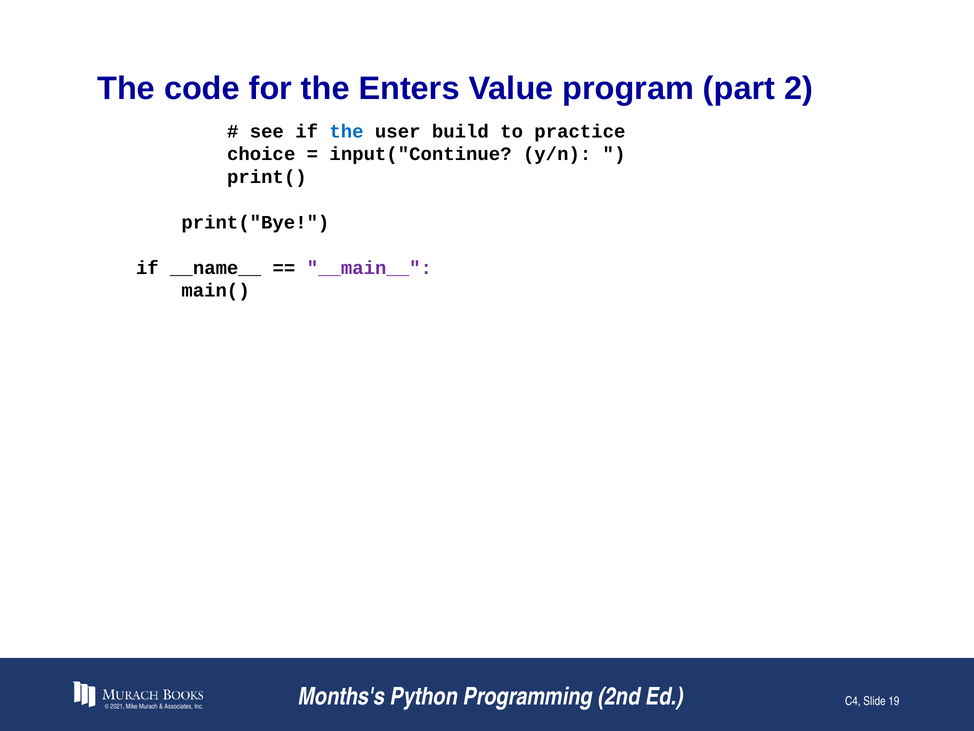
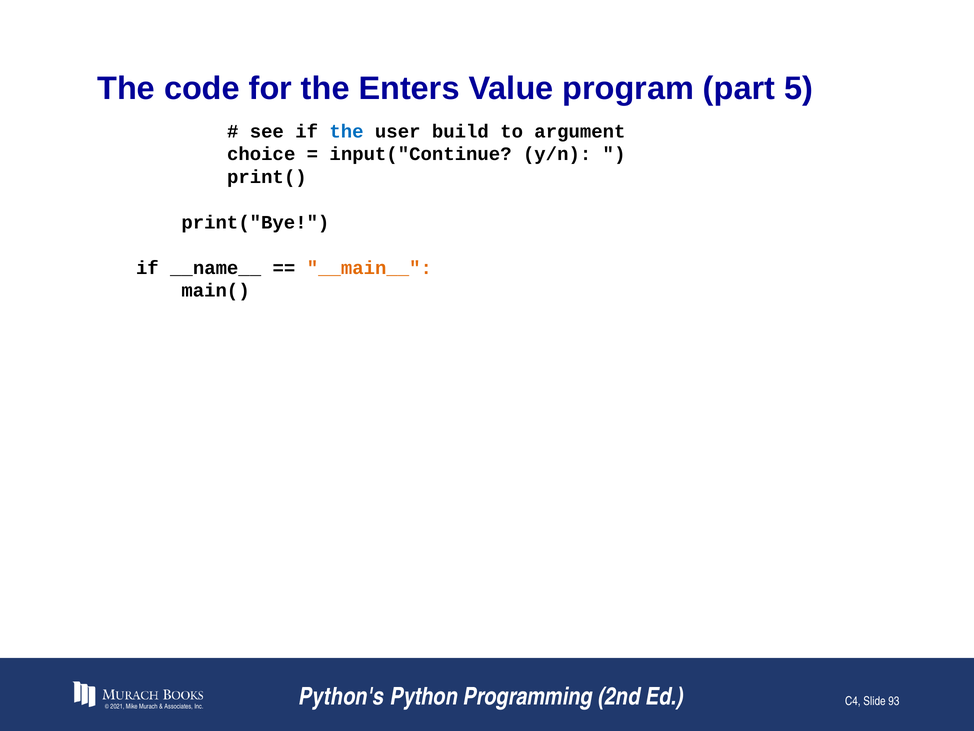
2: 2 -> 5 (798, 88)
practice: practice -> argument (580, 131)
__main__ colour: purple -> orange (369, 268)
Months's: Months's -> Python's (341, 696)
19: 19 -> 93 (894, 701)
